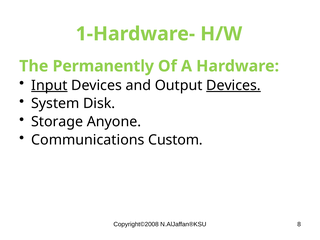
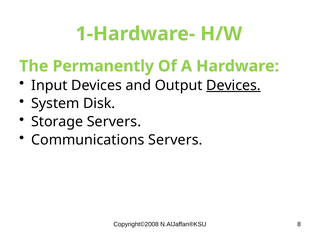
Input underline: present -> none (49, 85)
Storage Anyone: Anyone -> Servers (114, 122)
Communications Custom: Custom -> Servers (175, 140)
